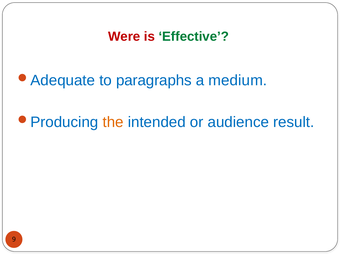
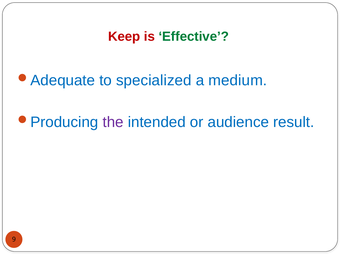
Were: Were -> Keep (124, 36)
paragraphs: paragraphs -> specialized (154, 80)
the colour: orange -> purple (113, 122)
